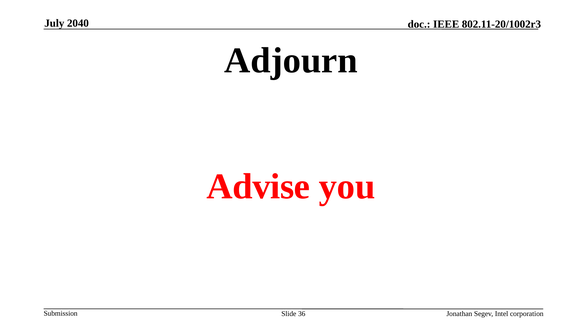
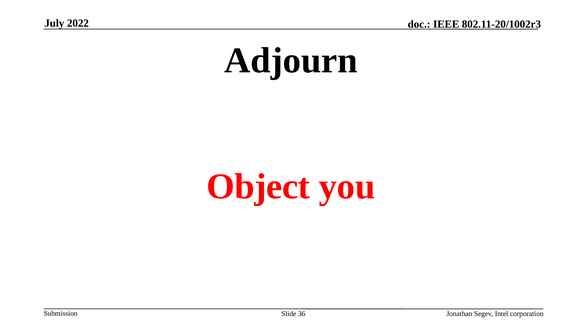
2040: 2040 -> 2022 (78, 23)
Advise: Advise -> Object (258, 187)
